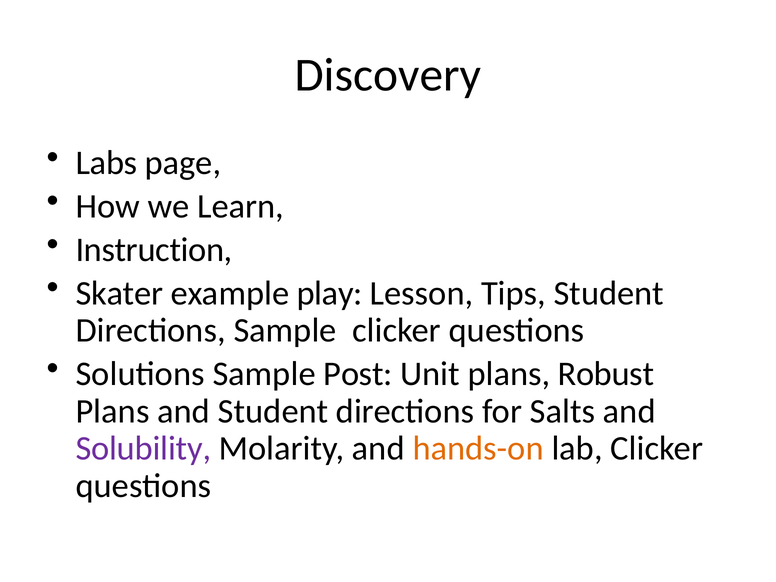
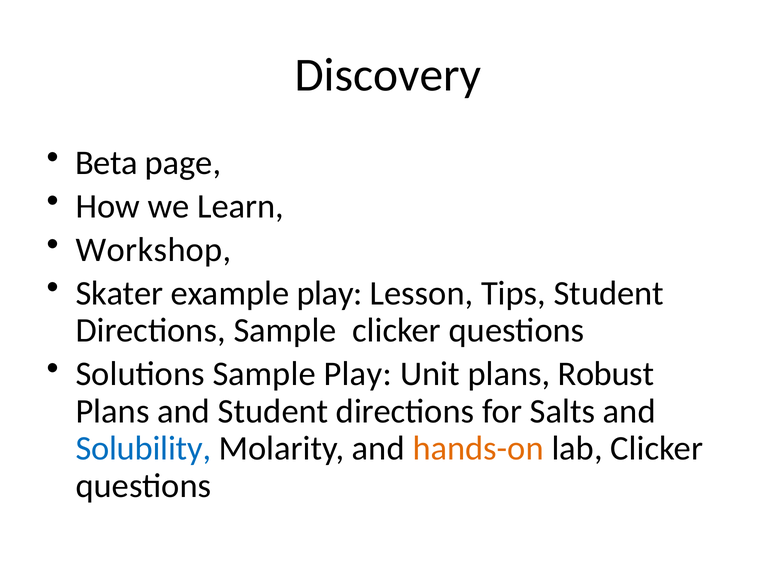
Labs: Labs -> Beta (107, 163)
Instruction: Instruction -> Workshop (154, 250)
Sample Post: Post -> Play (358, 374)
Solubility colour: purple -> blue (143, 449)
